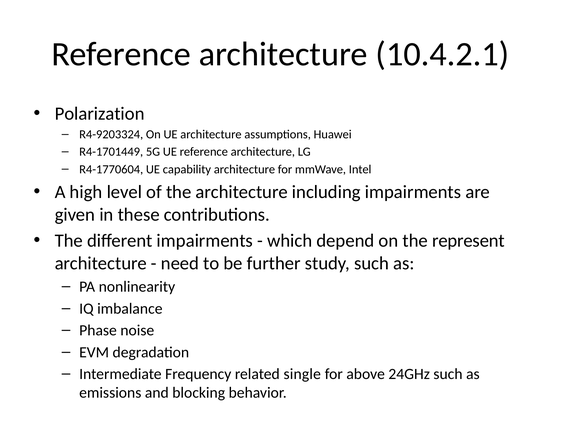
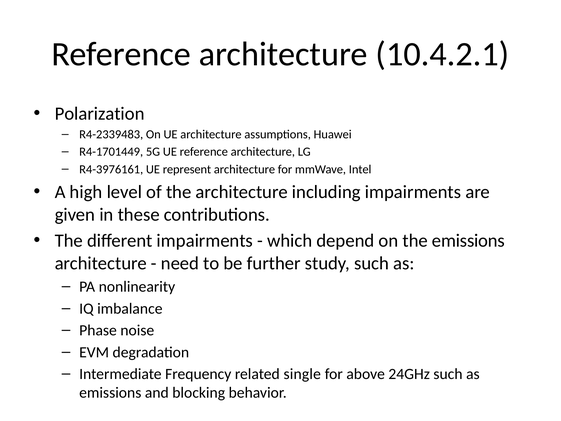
R4-9203324: R4-9203324 -> R4-2339483 (111, 134)
R4-1770604: R4-1770604 -> R4-3976161 (111, 169)
capability: capability -> represent (187, 169)
the represent: represent -> emissions (468, 241)
